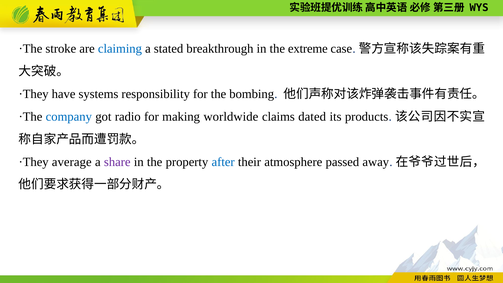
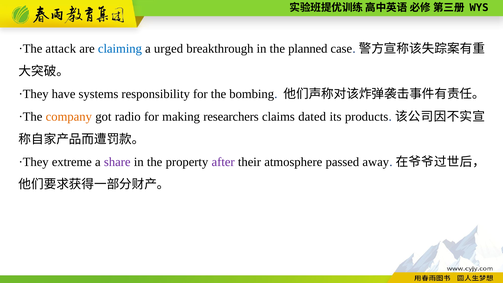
stroke: stroke -> attack (61, 49)
stated: stated -> urged (169, 49)
extreme: extreme -> planned (308, 49)
company colour: blue -> orange (69, 117)
worldwide: worldwide -> researchers (231, 117)
average: average -> extreme (72, 162)
after colour: blue -> purple (223, 162)
